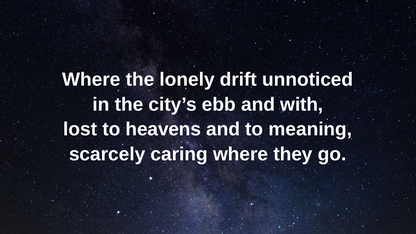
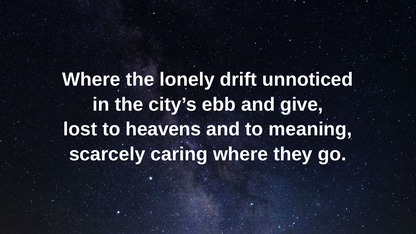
with: with -> give (302, 104)
